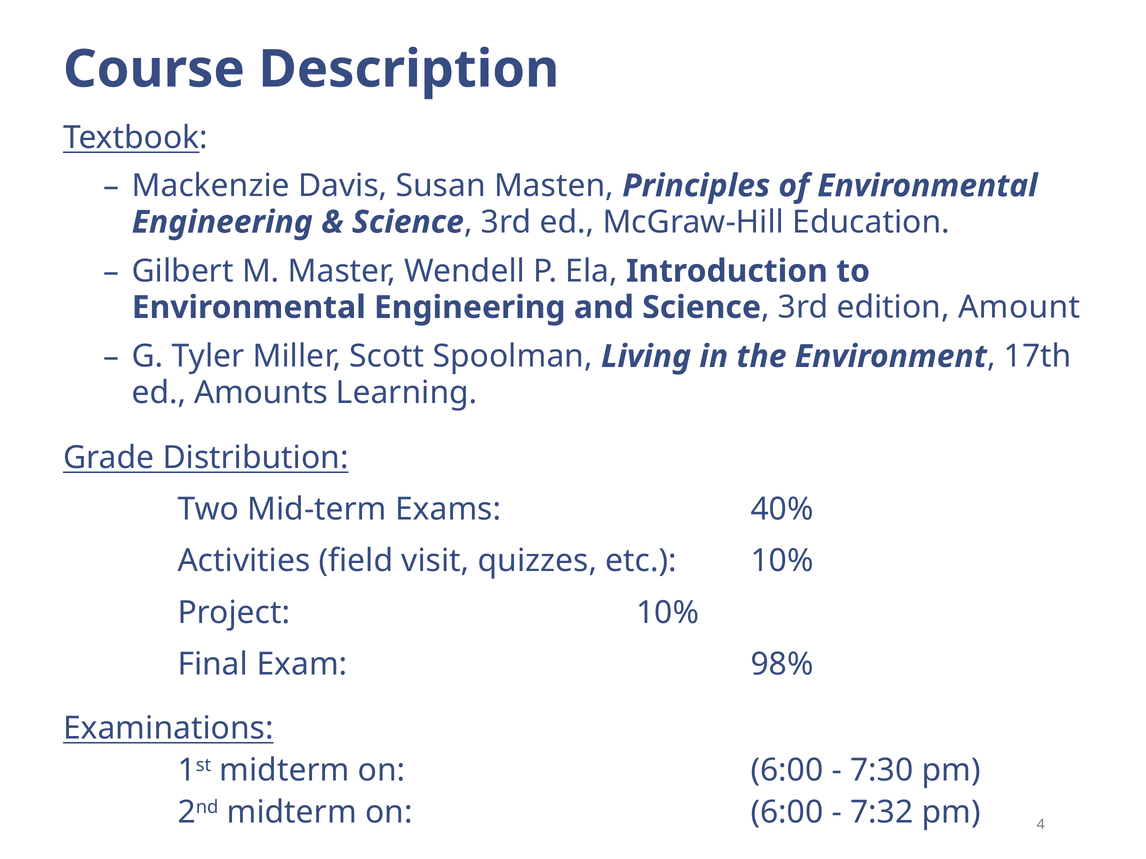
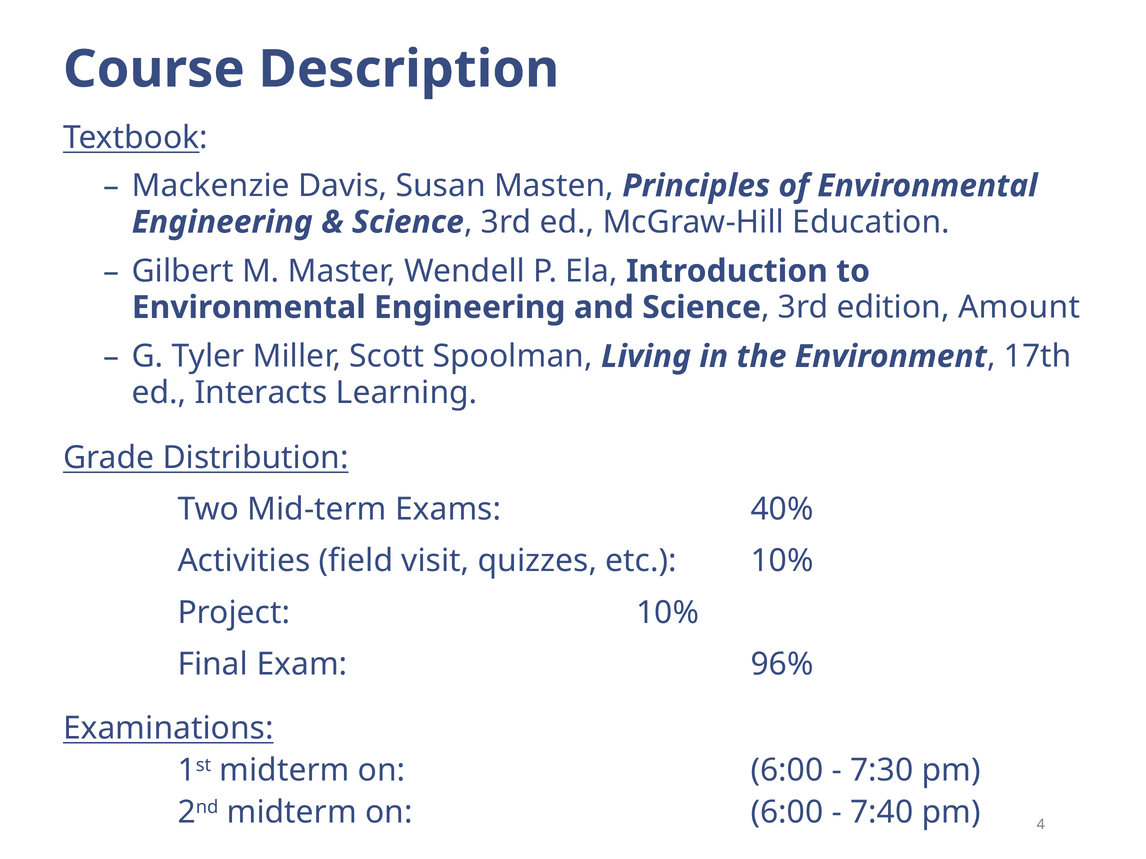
Amounts: Amounts -> Interacts (261, 393)
98%: 98% -> 96% (782, 664)
7:32: 7:32 -> 7:40 (882, 813)
